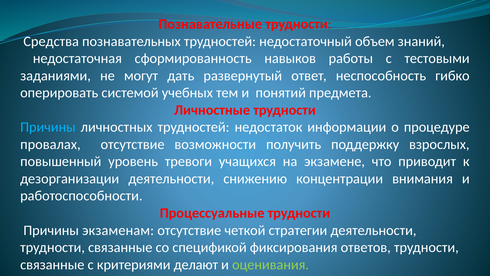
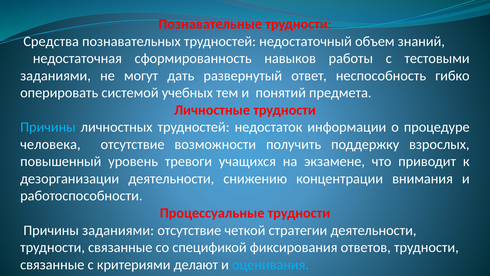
провалах: провалах -> человека (50, 144)
Причины экзаменам: экзаменам -> заданиями (118, 230)
оценивания colour: light green -> light blue (271, 264)
